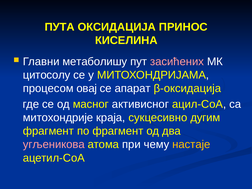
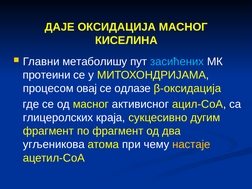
ПУТА: ПУТА -> ДАЈЕ (60, 27)
ОКСИДАЦИЈА ПРИНОС: ПРИНОС -> МАСНОГ (183, 27)
засићених colour: pink -> light blue (177, 62)
цитосолу: цитосолу -> протеини (47, 75)
апарат: апарат -> одлазе (133, 88)
митохондрије: митохондрије -> глицеролских (58, 118)
угљеникова colour: pink -> white (54, 144)
